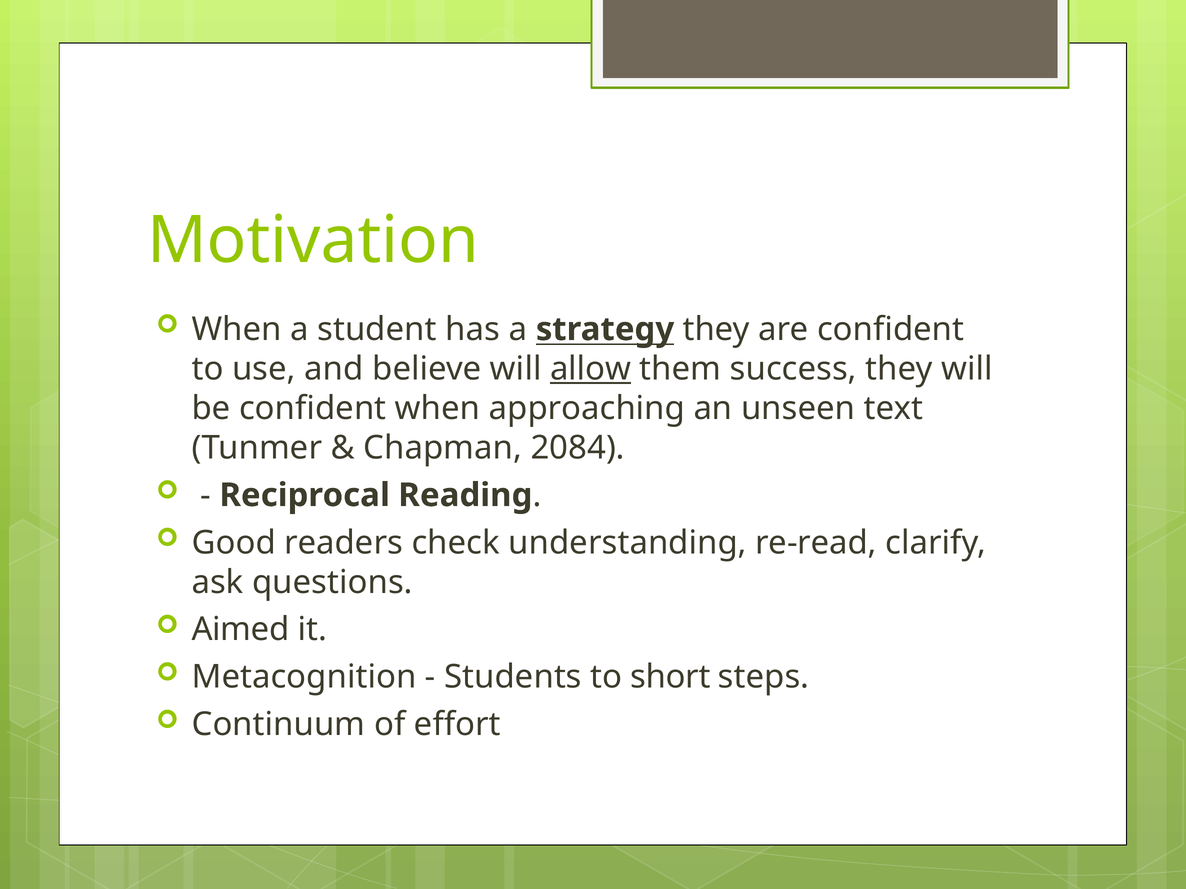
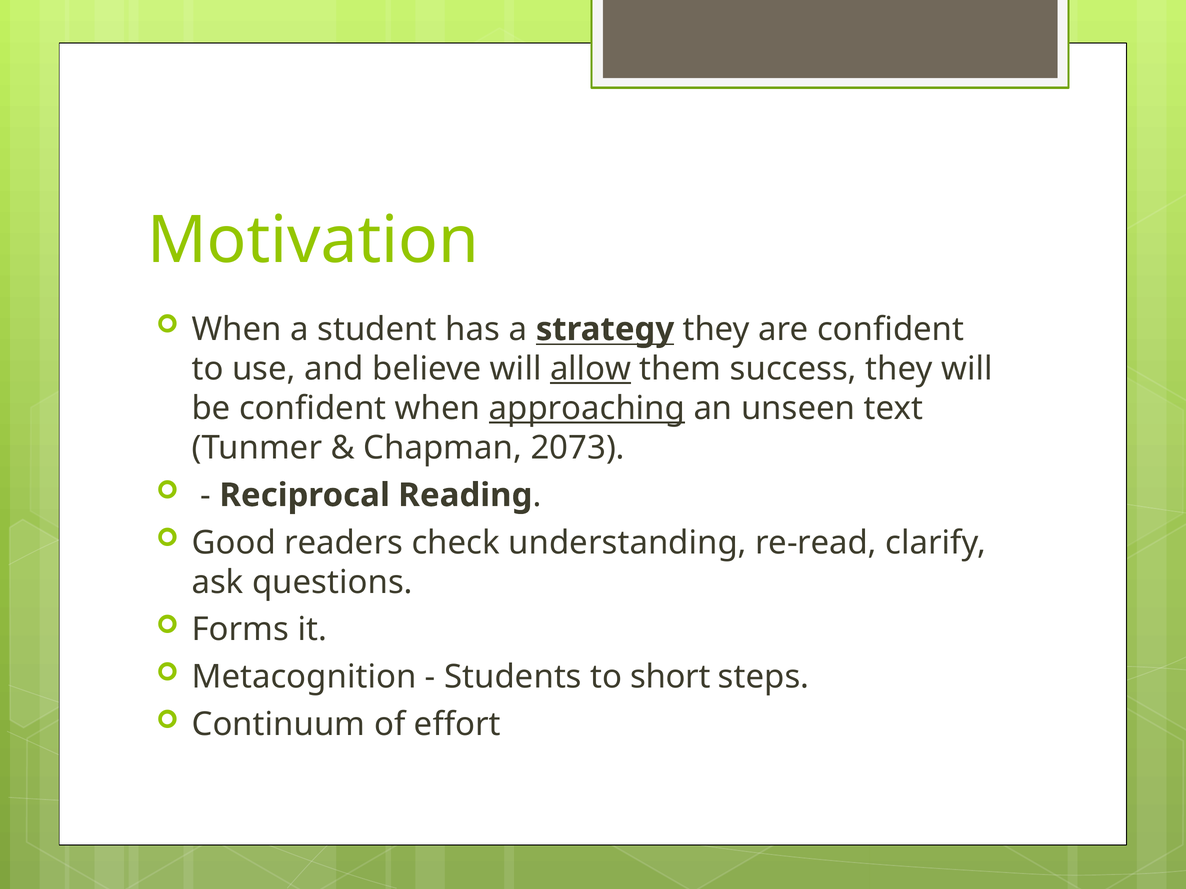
approaching underline: none -> present (587, 409)
2084: 2084 -> 2073 (578, 448)
Aimed: Aimed -> Forms (240, 630)
